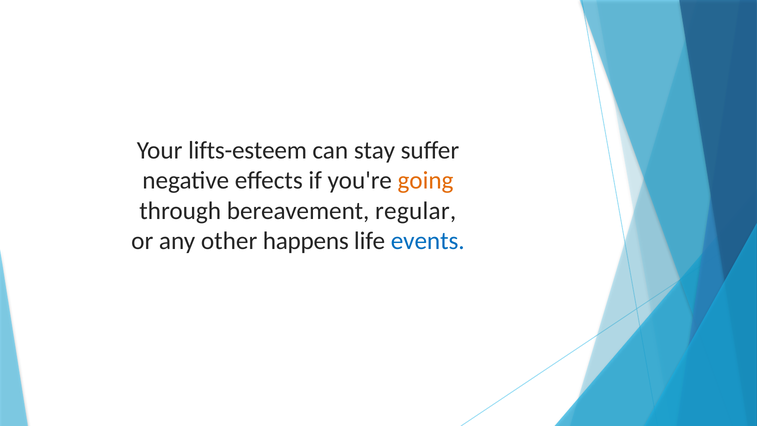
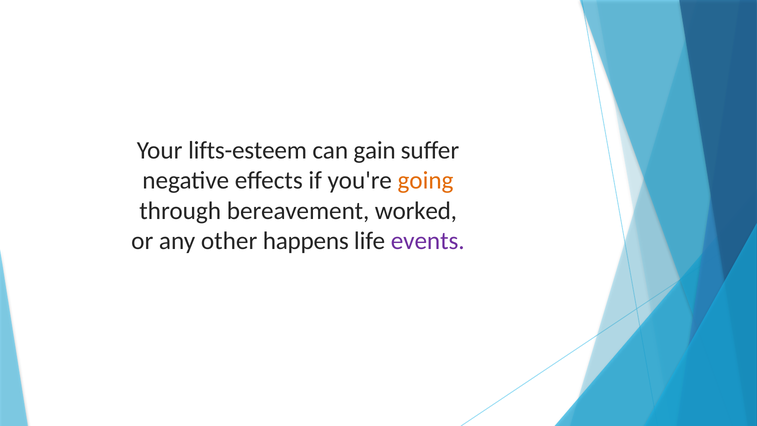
stay: stay -> gain (375, 150)
regular: regular -> worked (416, 211)
events colour: blue -> purple (428, 241)
